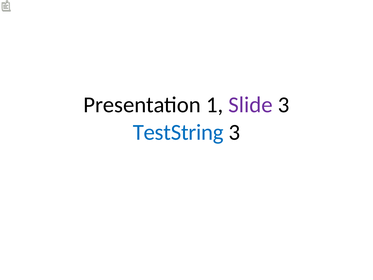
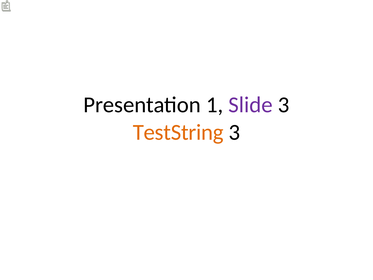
TestString colour: blue -> orange (178, 132)
